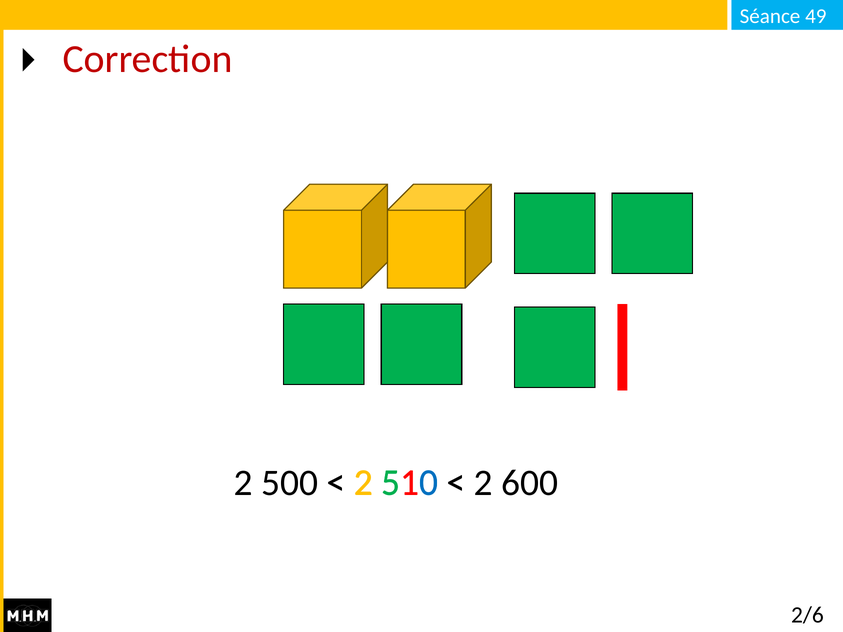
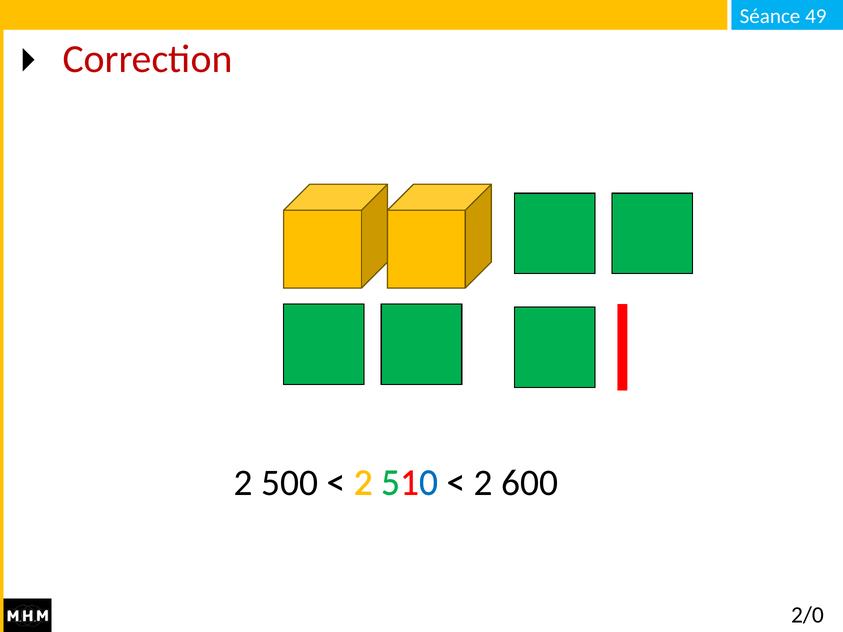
2/6: 2/6 -> 2/0 (807, 615)
